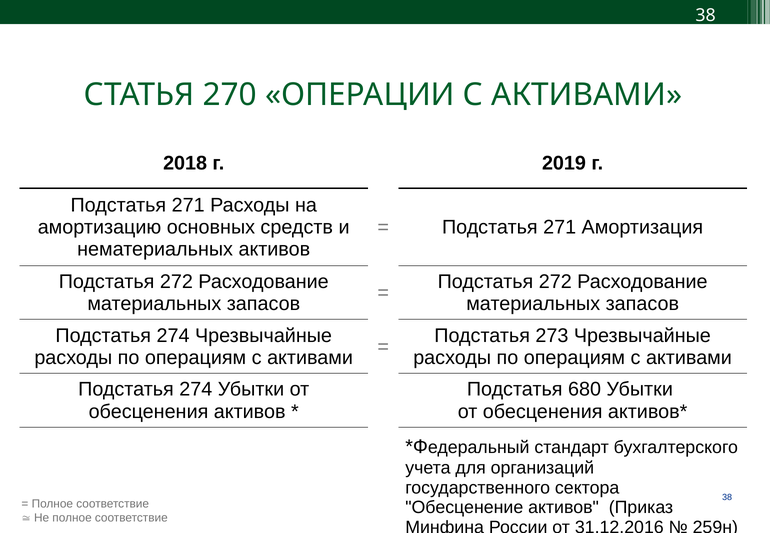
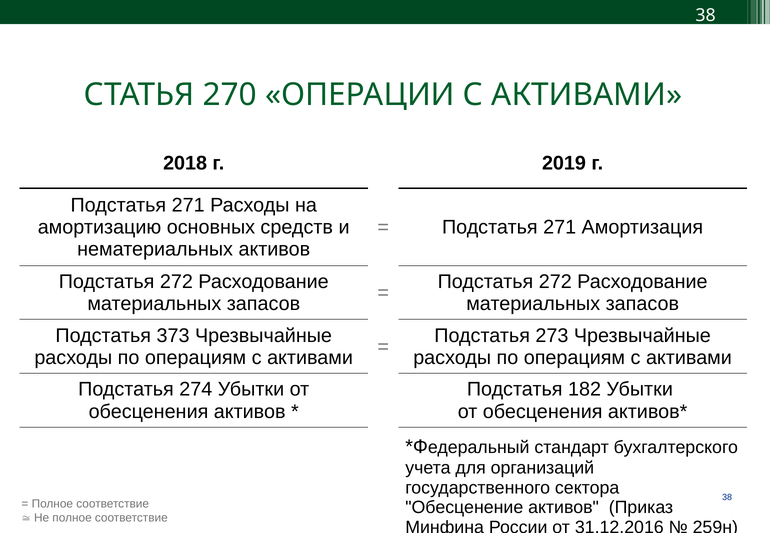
274: 274 -> 373 (173, 336)
680: 680 -> 182 (585, 390)
